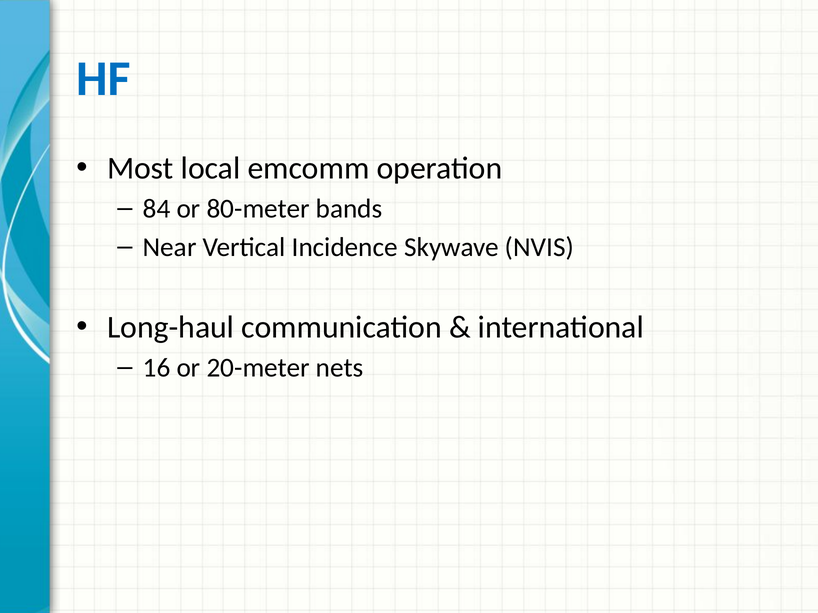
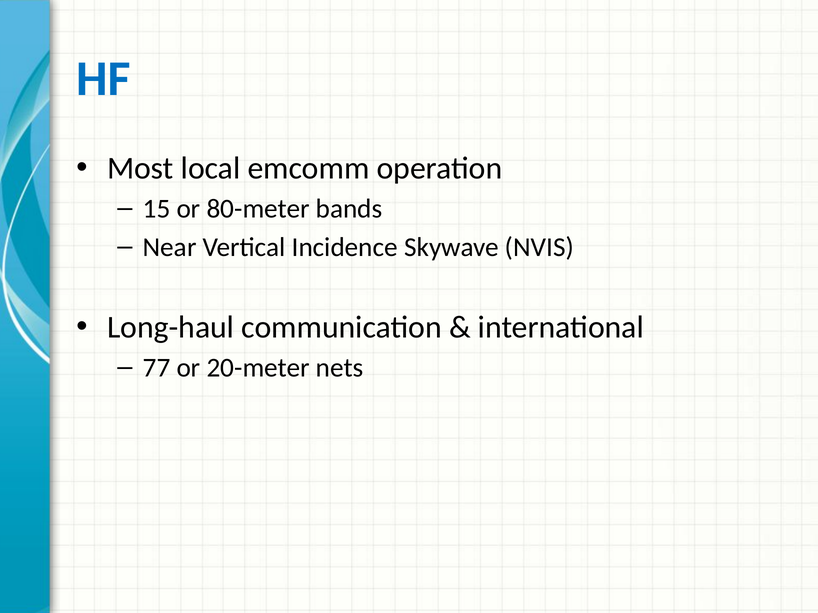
84: 84 -> 15 (157, 209)
16: 16 -> 77 (157, 368)
